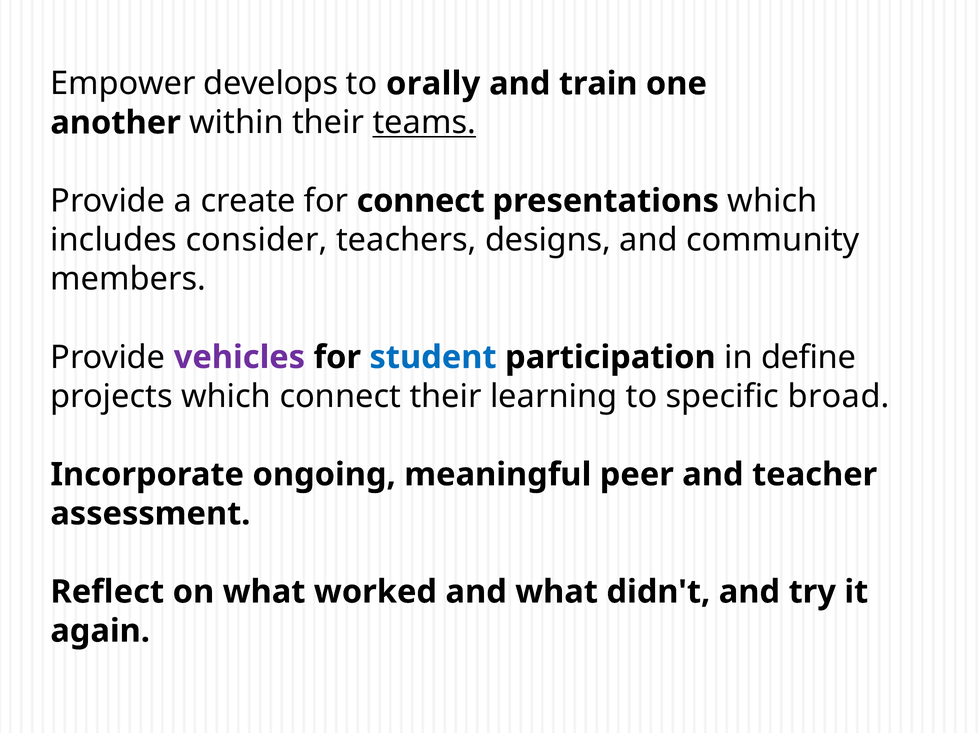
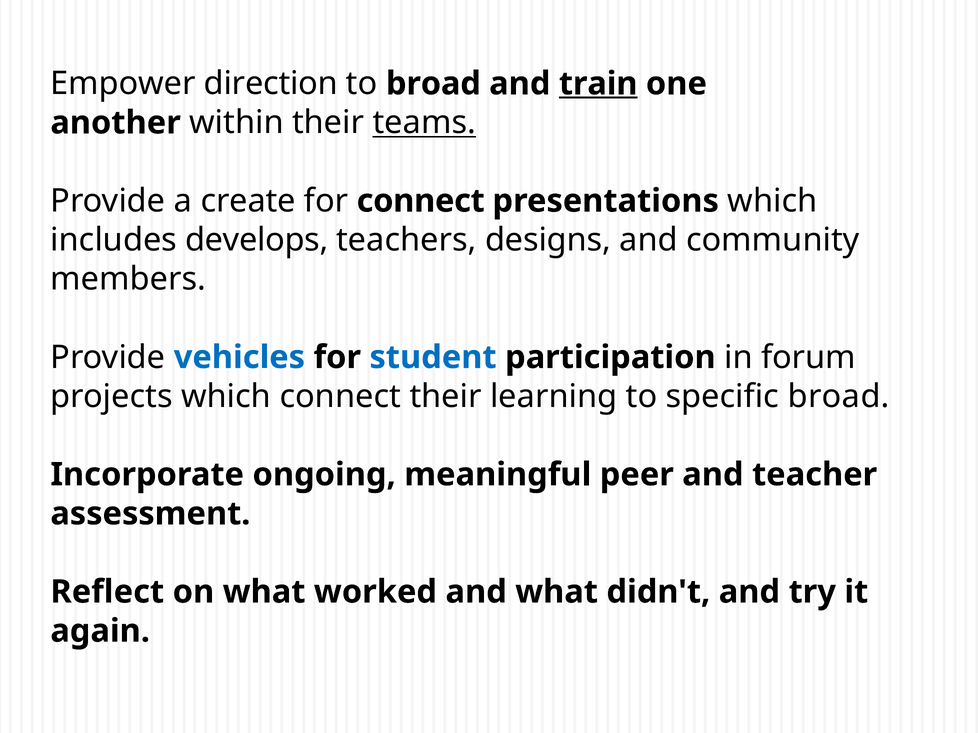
develops: develops -> direction (271, 84)
to orally: orally -> broad (433, 84)
train underline: none -> present (598, 84)
consider: consider -> develops (257, 240)
vehicles colour: purple -> blue (239, 358)
define: define -> forum (808, 358)
